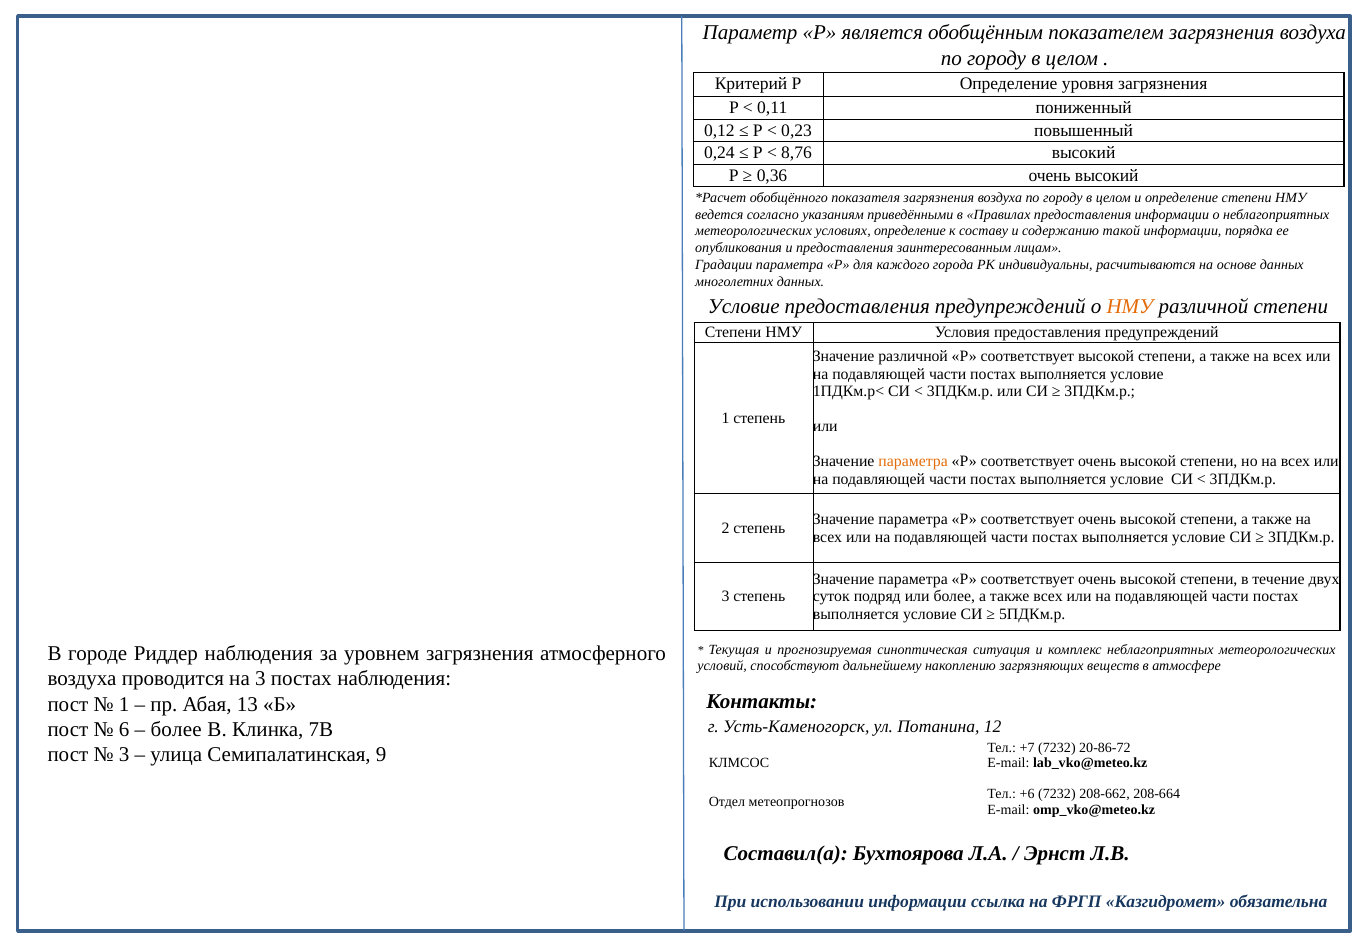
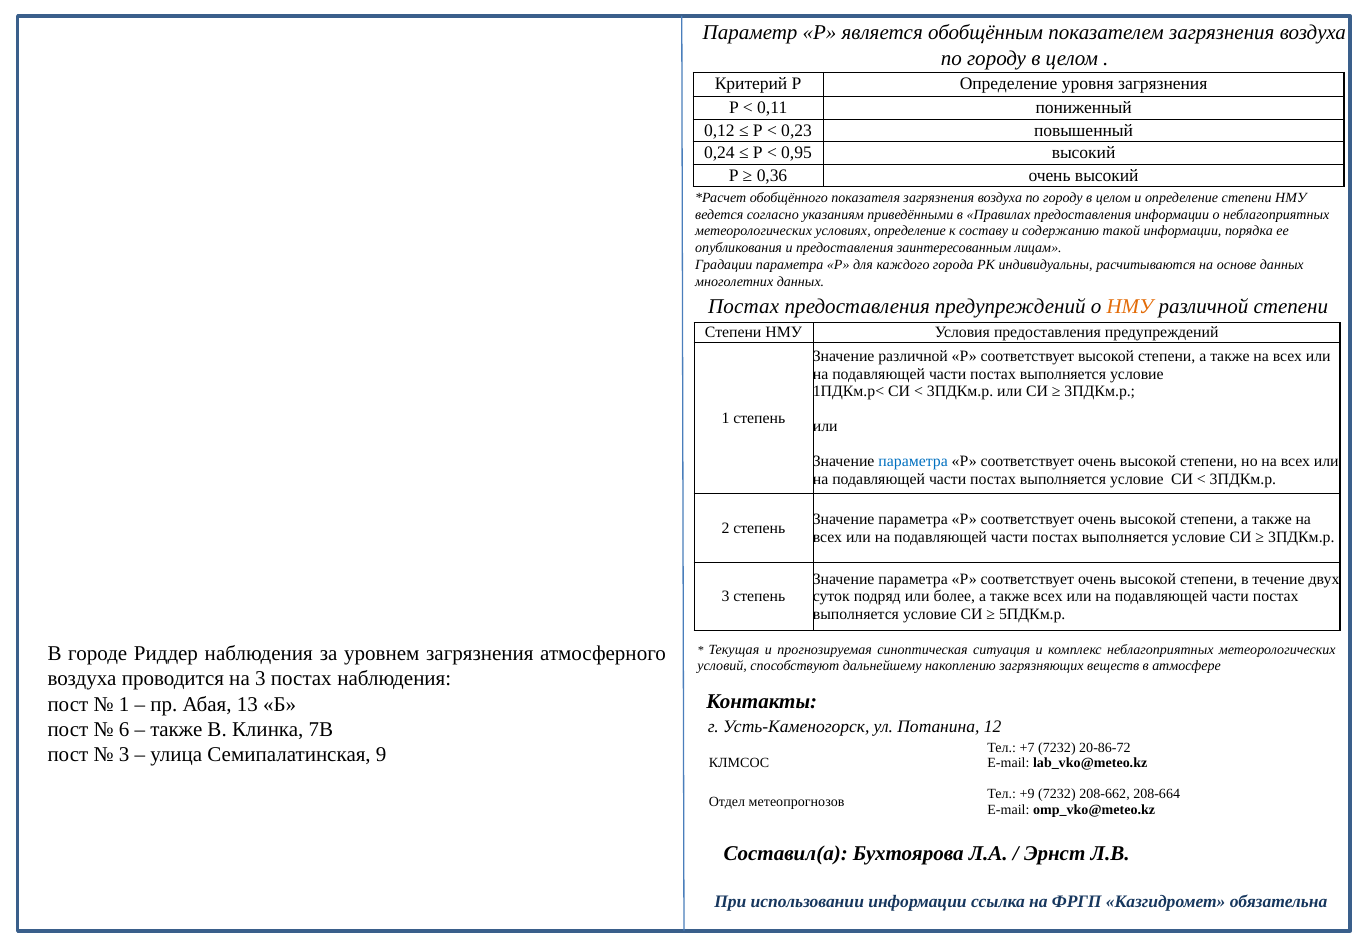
8,76: 8,76 -> 0,95 (797, 153)
Условие: Условие -> Постах (744, 307)
параметра colour: orange -> blue (913, 462)
более: более -> также (176, 730)
+6: +6 -> +9 (1027, 794)
